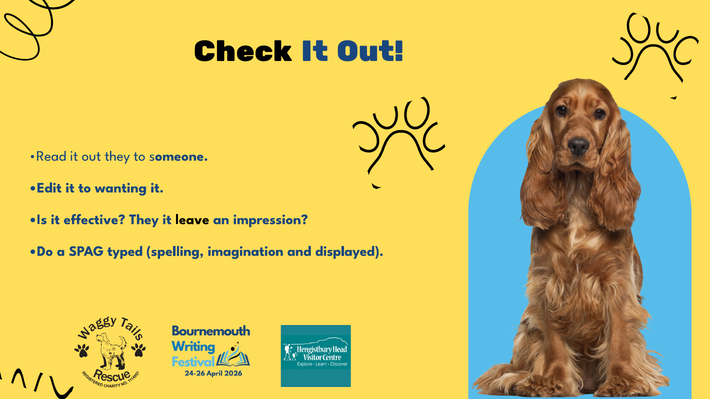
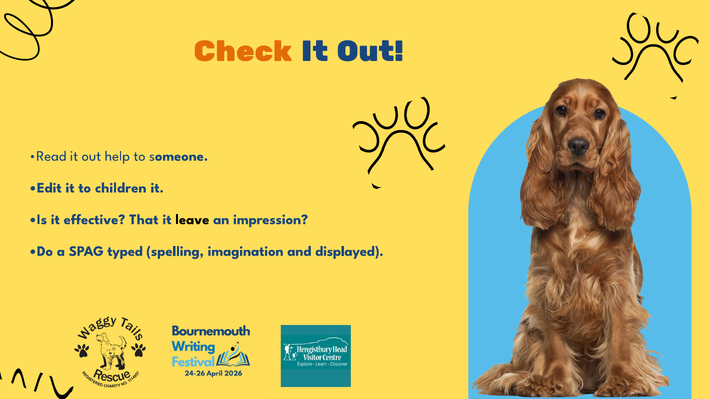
Check colour: black -> orange (243, 52)
out they: they -> help (117, 156)
wanting: wanting -> children (121, 188)
effective They: They -> That (144, 220)
